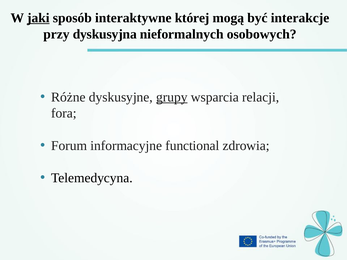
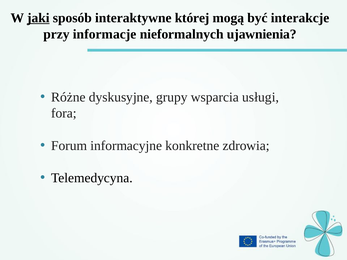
dyskusyjna: dyskusyjna -> informacje (105, 34)
osobowych: osobowych -> ujawnienia (262, 34)
grupy underline: present -> none (172, 97)
relacji: relacji -> usługi (261, 97)
functional: functional -> konkretne (192, 146)
